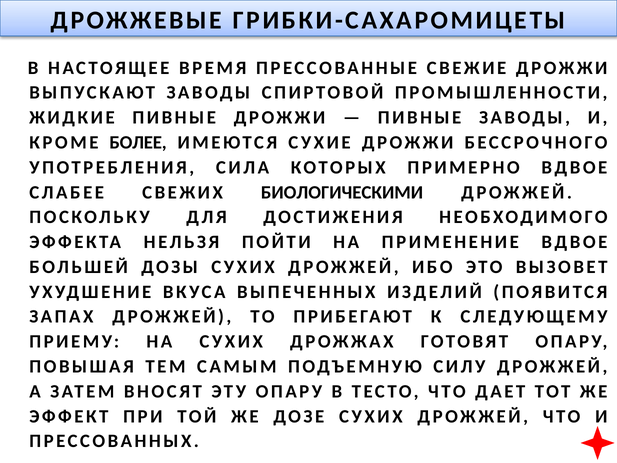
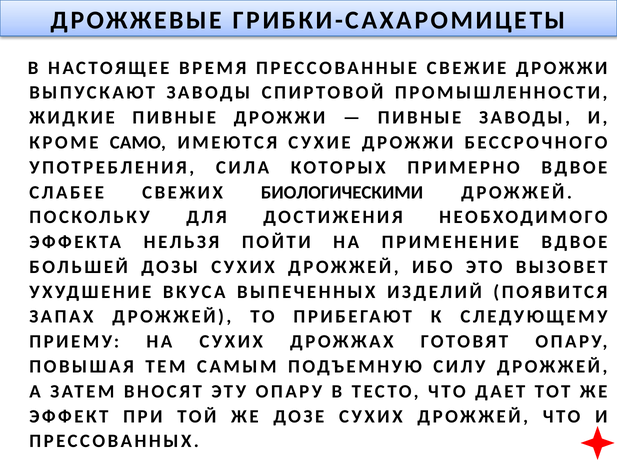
БОЛЕЕ: БОЛЕЕ -> САМО (138, 142)
